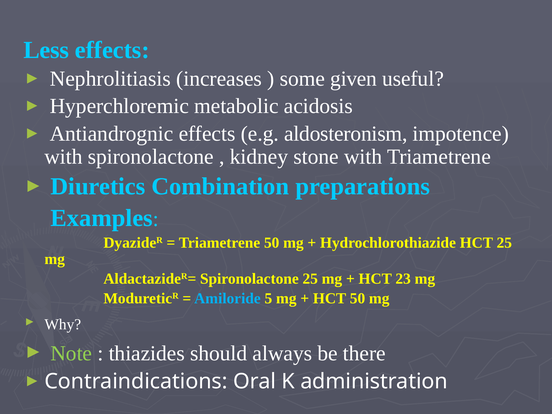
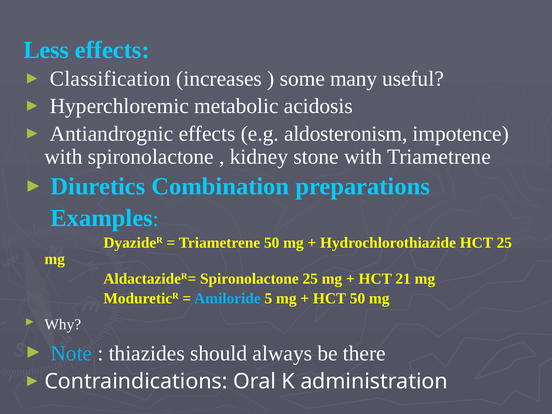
Nephrolitiasis: Nephrolitiasis -> Classification (110, 79)
given: given -> many (354, 79)
23: 23 -> 21 (403, 279)
Note colour: light green -> light blue (71, 353)
